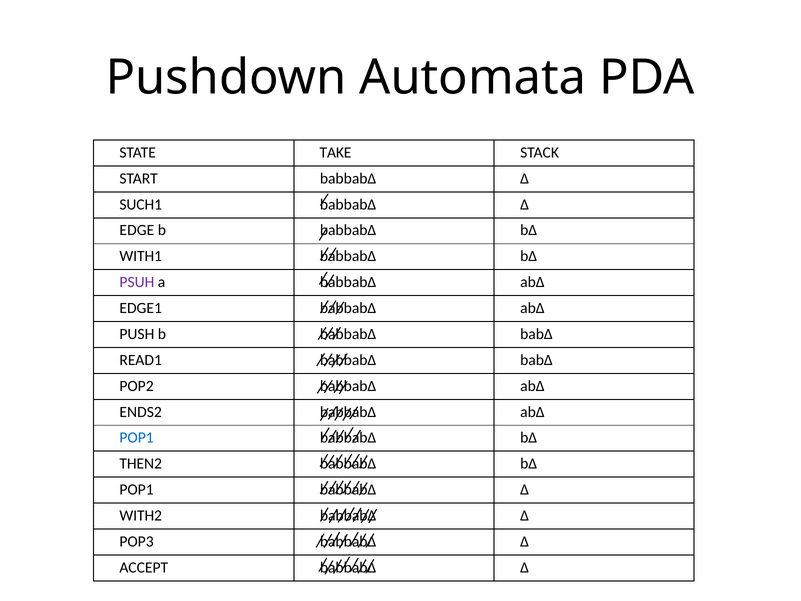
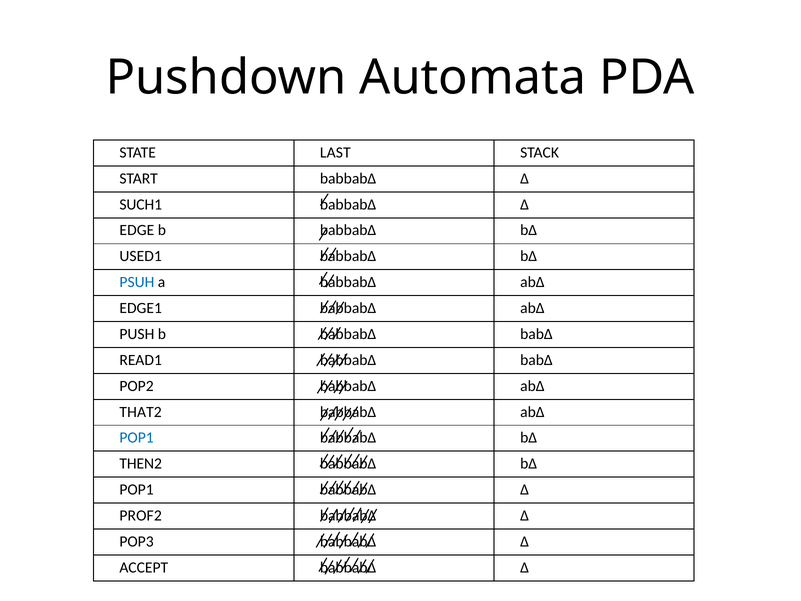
TAKE: TAKE -> LAST (335, 152)
WITH1: WITH1 -> USED1 (141, 256)
PSUH colour: purple -> blue (137, 282)
ENDS2: ENDS2 -> THAT2 (141, 412)
WITH2: WITH2 -> PROF2 (141, 515)
